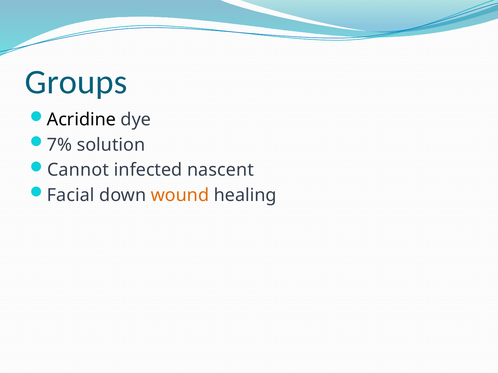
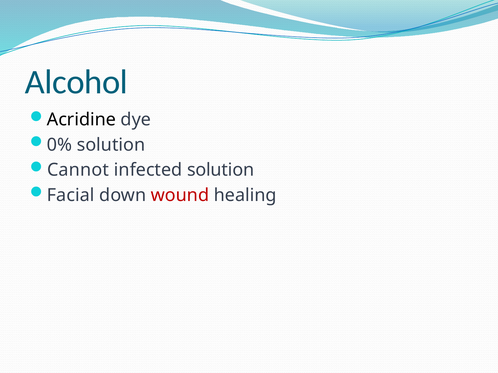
Groups: Groups -> Alcohol (76, 82)
7%: 7% -> 0% (59, 145)
infected nascent: nascent -> solution (221, 170)
wound colour: orange -> red (180, 195)
